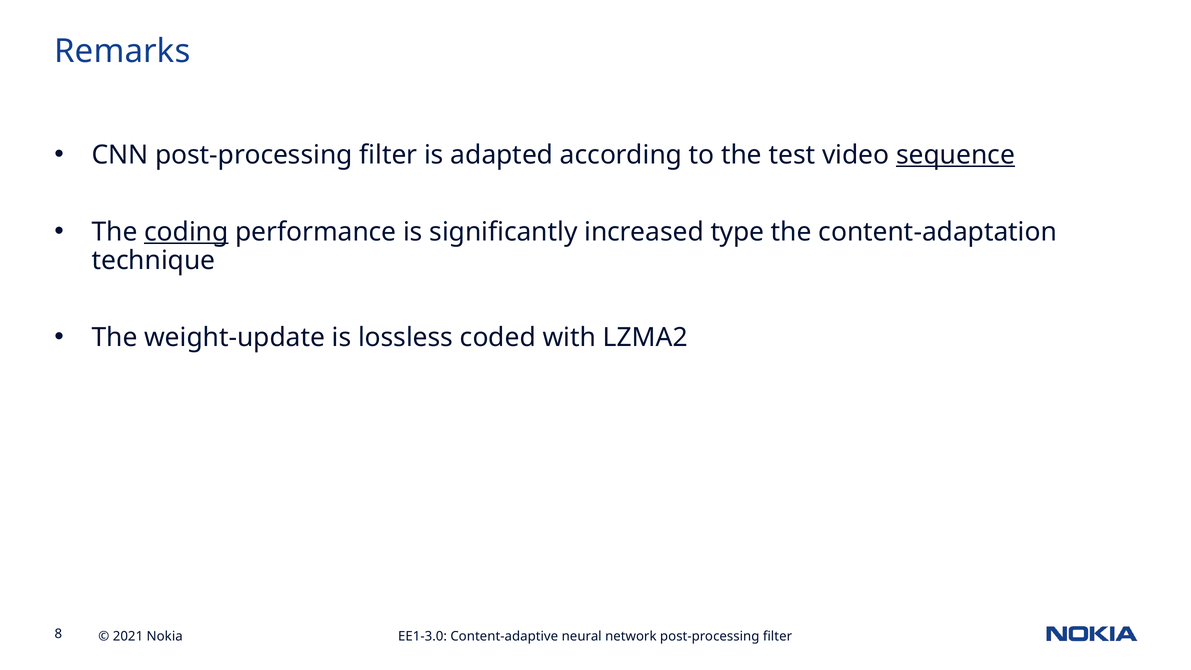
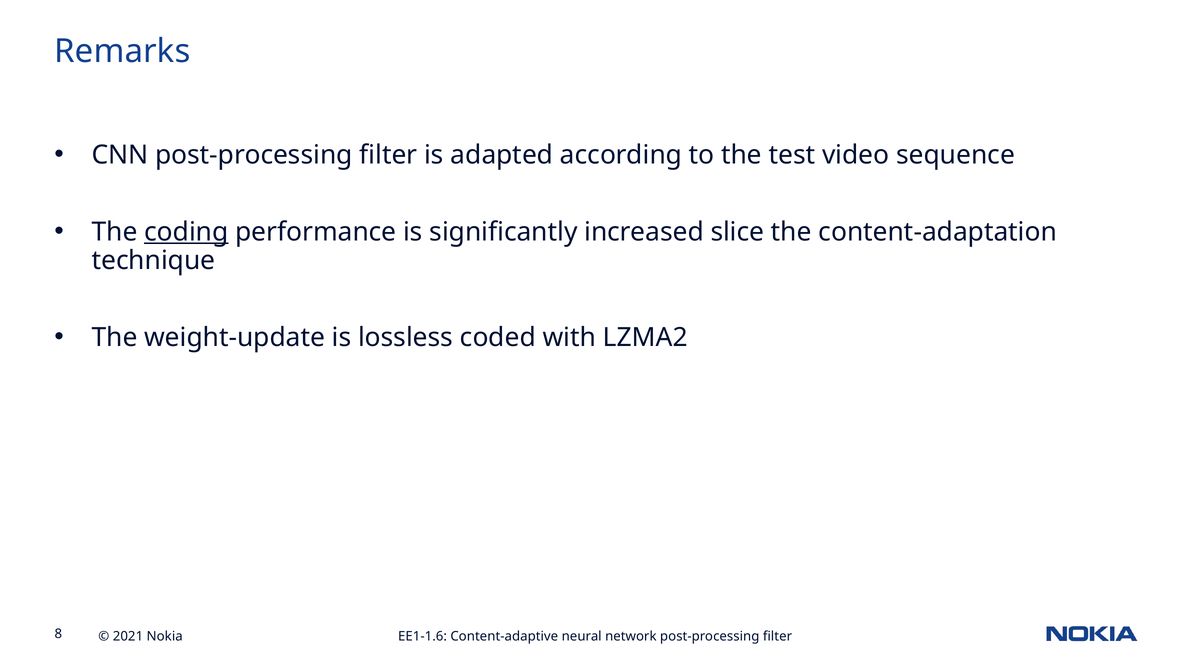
sequence underline: present -> none (956, 155)
type: type -> slice (737, 232)
EE1-3.0: EE1-3.0 -> EE1-1.6 (423, 636)
